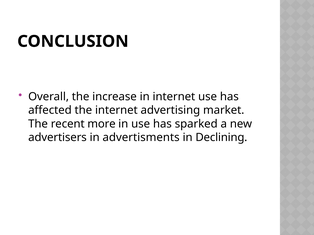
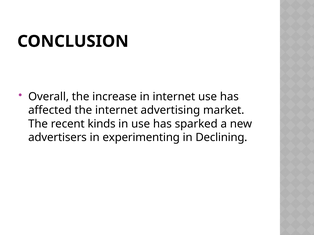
more: more -> kinds (102, 124)
advertisments: advertisments -> experimenting (141, 138)
